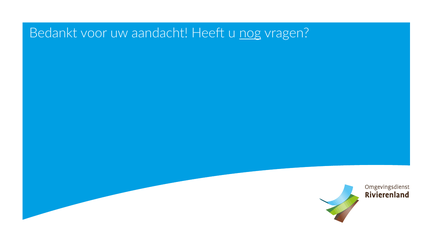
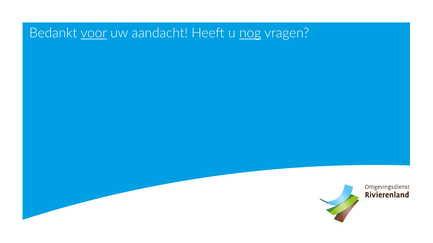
voor underline: none -> present (94, 33)
